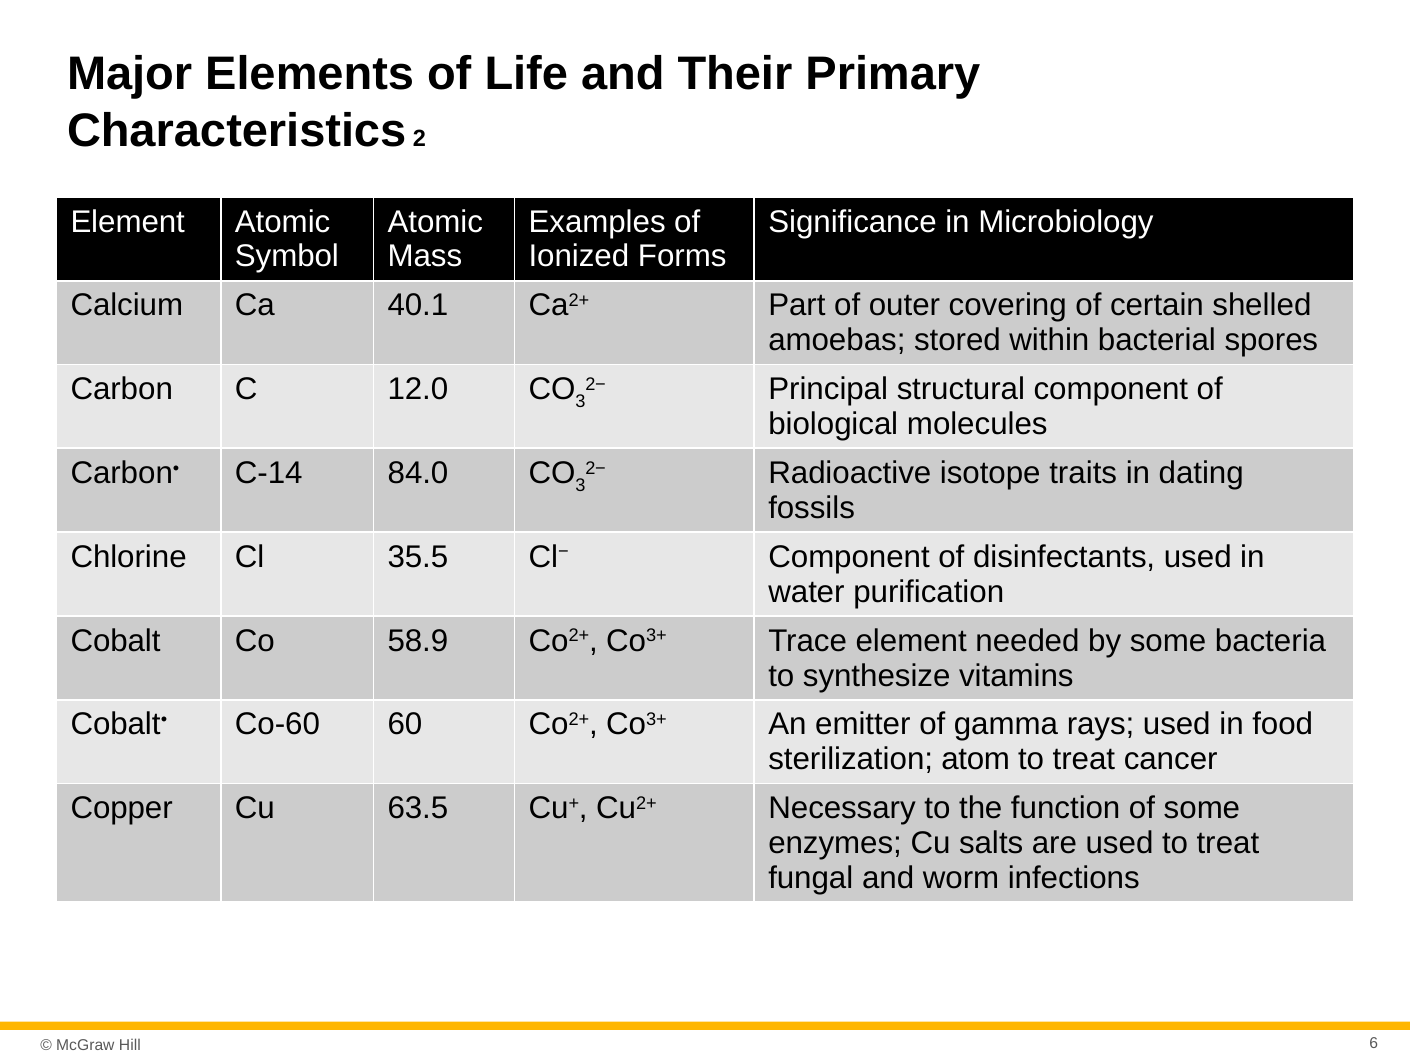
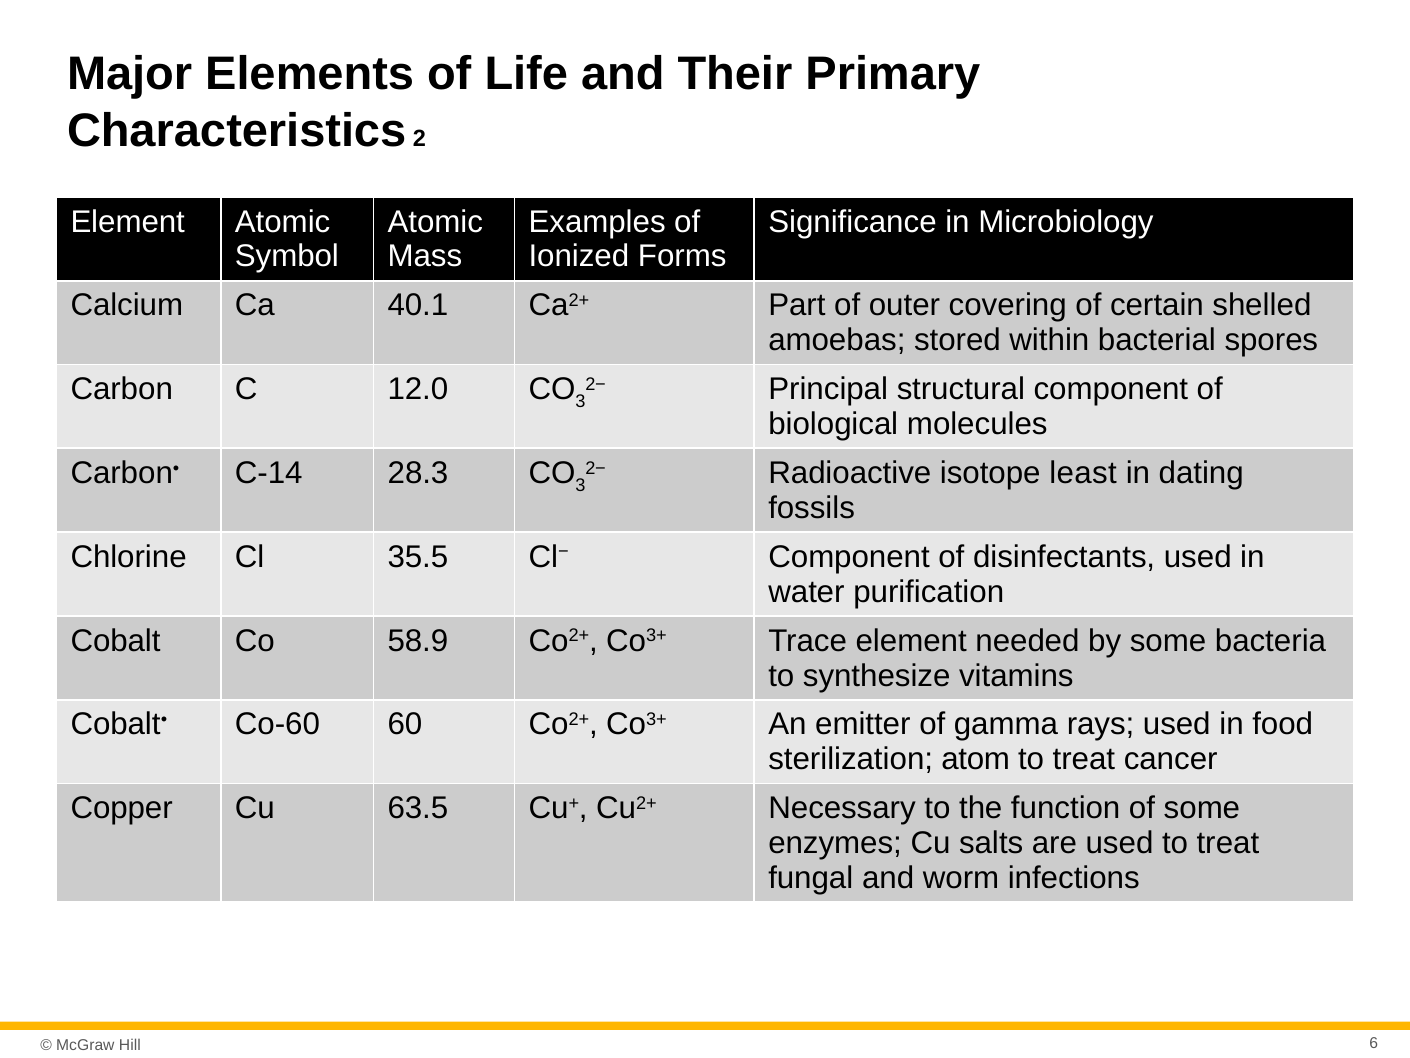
84.0: 84.0 -> 28.3 (418, 473)
traits: traits -> least (1083, 473)
